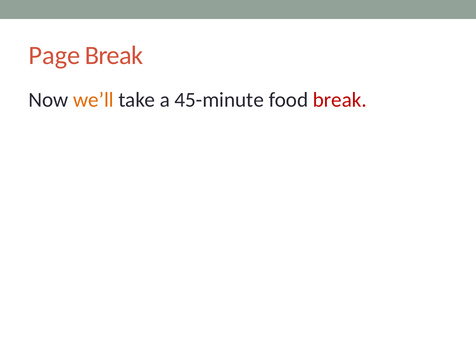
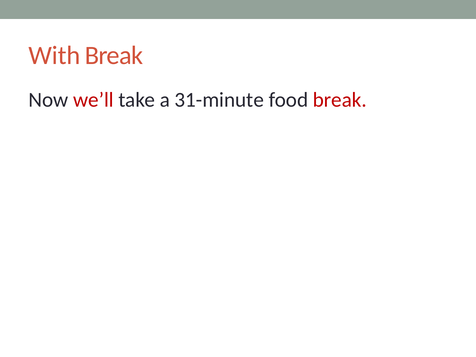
Page: Page -> With (54, 55)
we’ll colour: orange -> red (93, 100)
45-minute: 45-minute -> 31-minute (219, 100)
